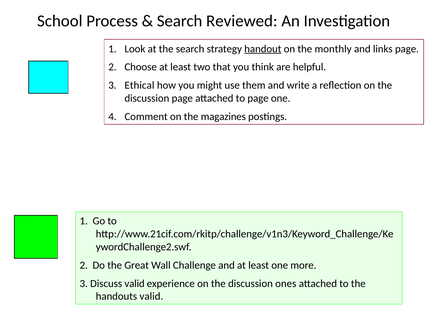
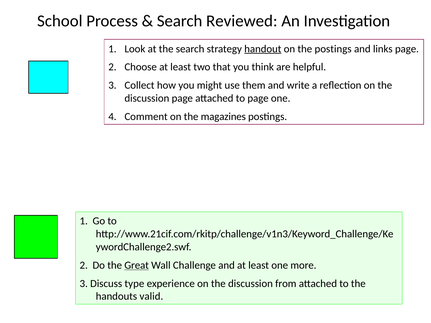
the monthly: monthly -> postings (333, 49)
Ethical: Ethical -> Collect (140, 85)
Great underline: none -> present (137, 265)
Discuss valid: valid -> type (134, 284)
ones: ones -> from (286, 284)
